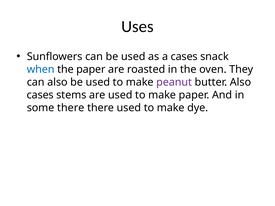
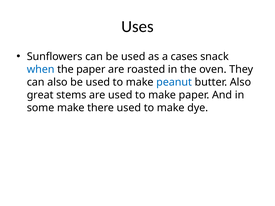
peanut colour: purple -> blue (174, 82)
cases: cases -> great (40, 95)
some there: there -> make (71, 108)
